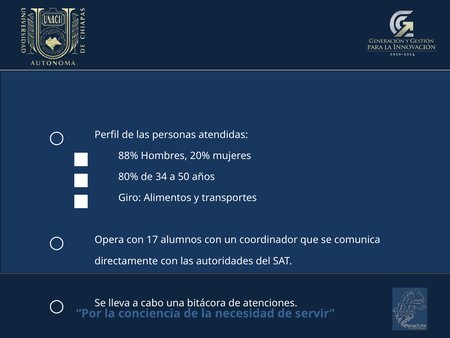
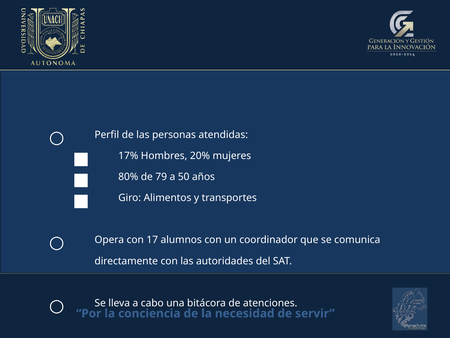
88%: 88% -> 17% (128, 156)
34: 34 -> 79 (161, 177)
